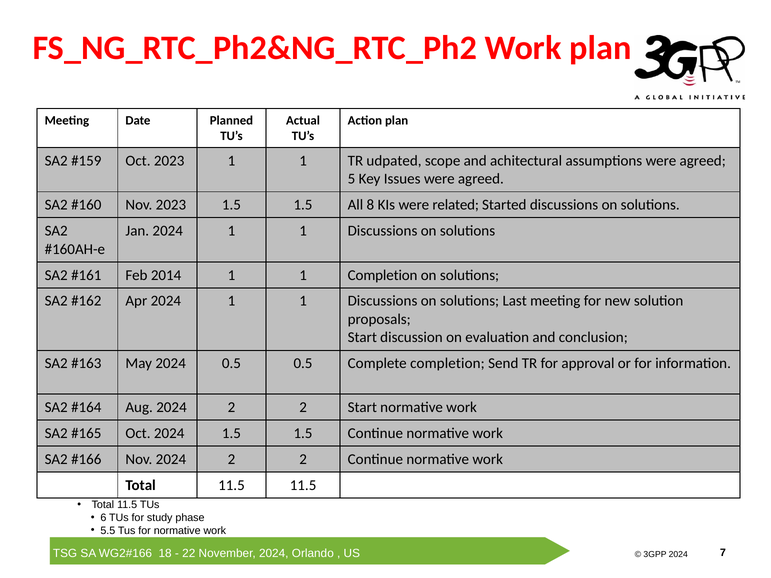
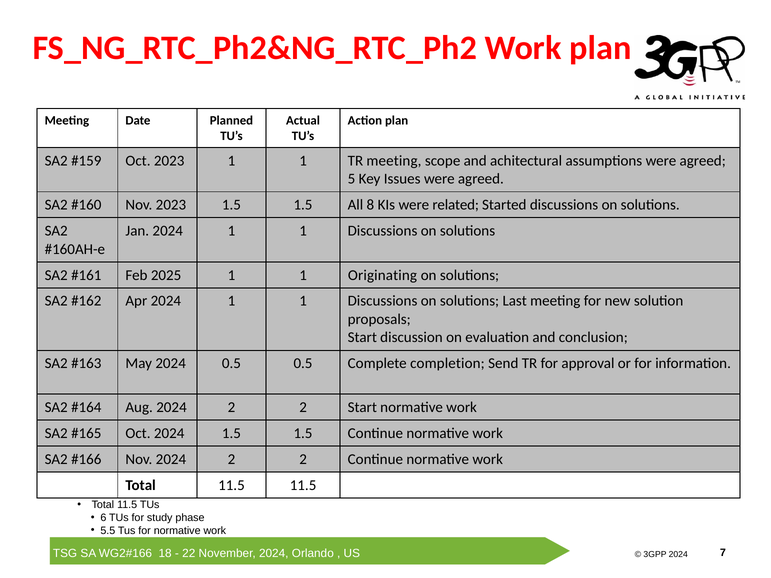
TR udpated: udpated -> meeting (394, 161)
2014: 2014 -> 2025 (166, 275)
1 Completion: Completion -> Originating (382, 275)
